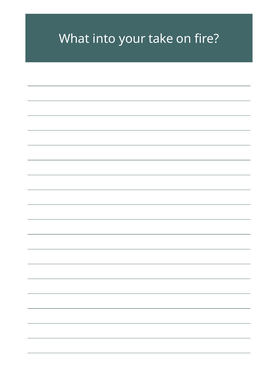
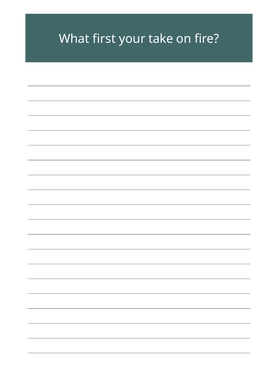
into: into -> first (104, 39)
